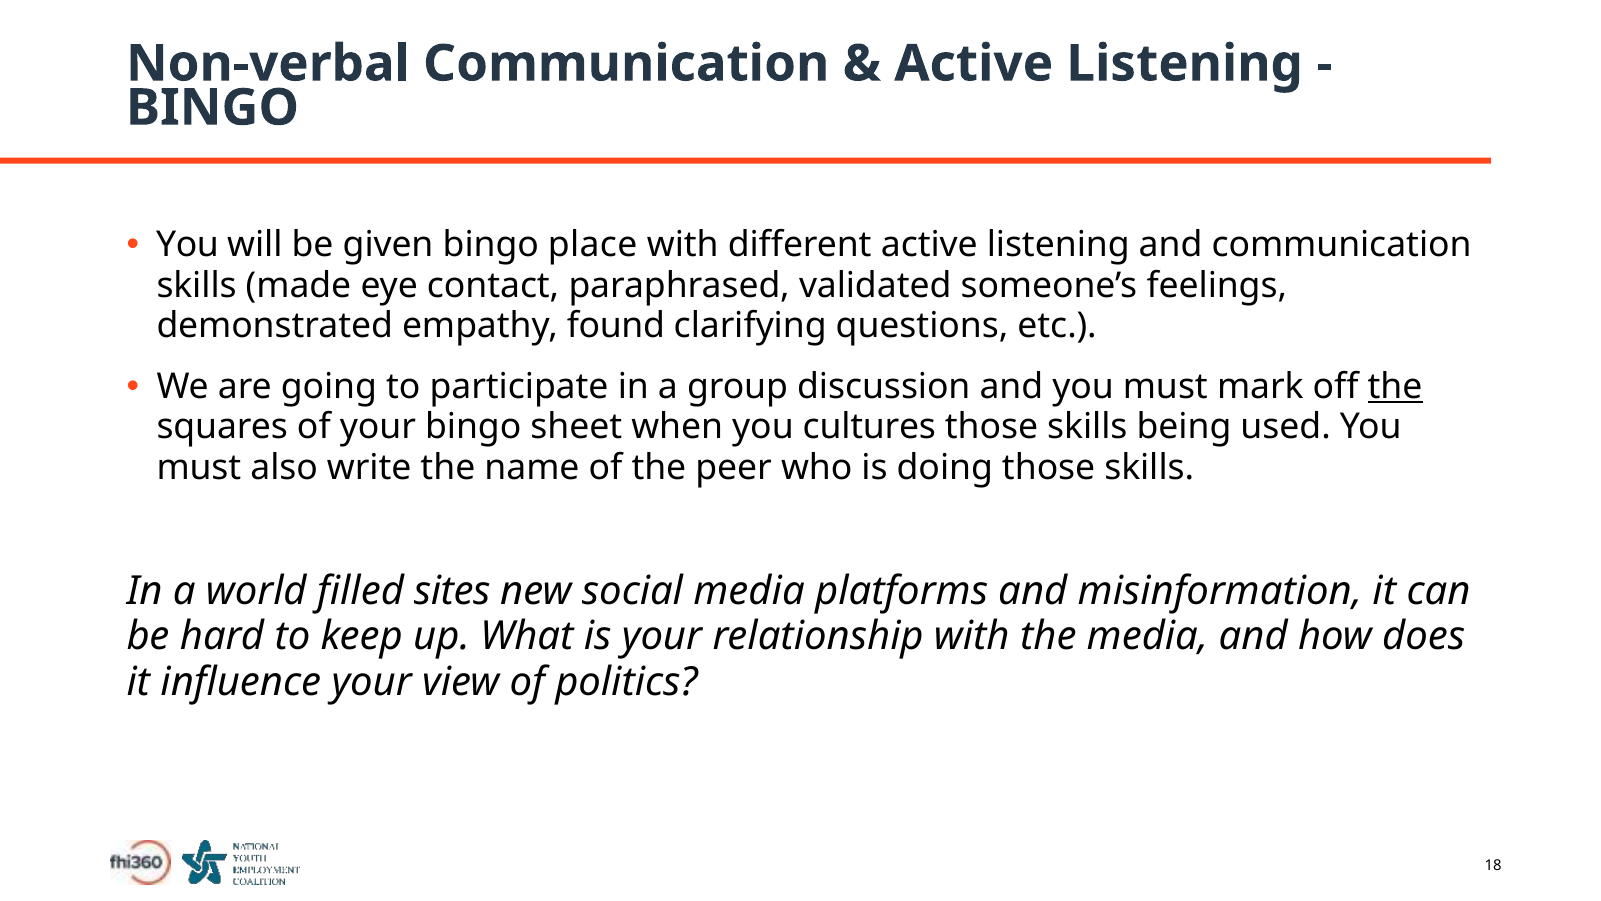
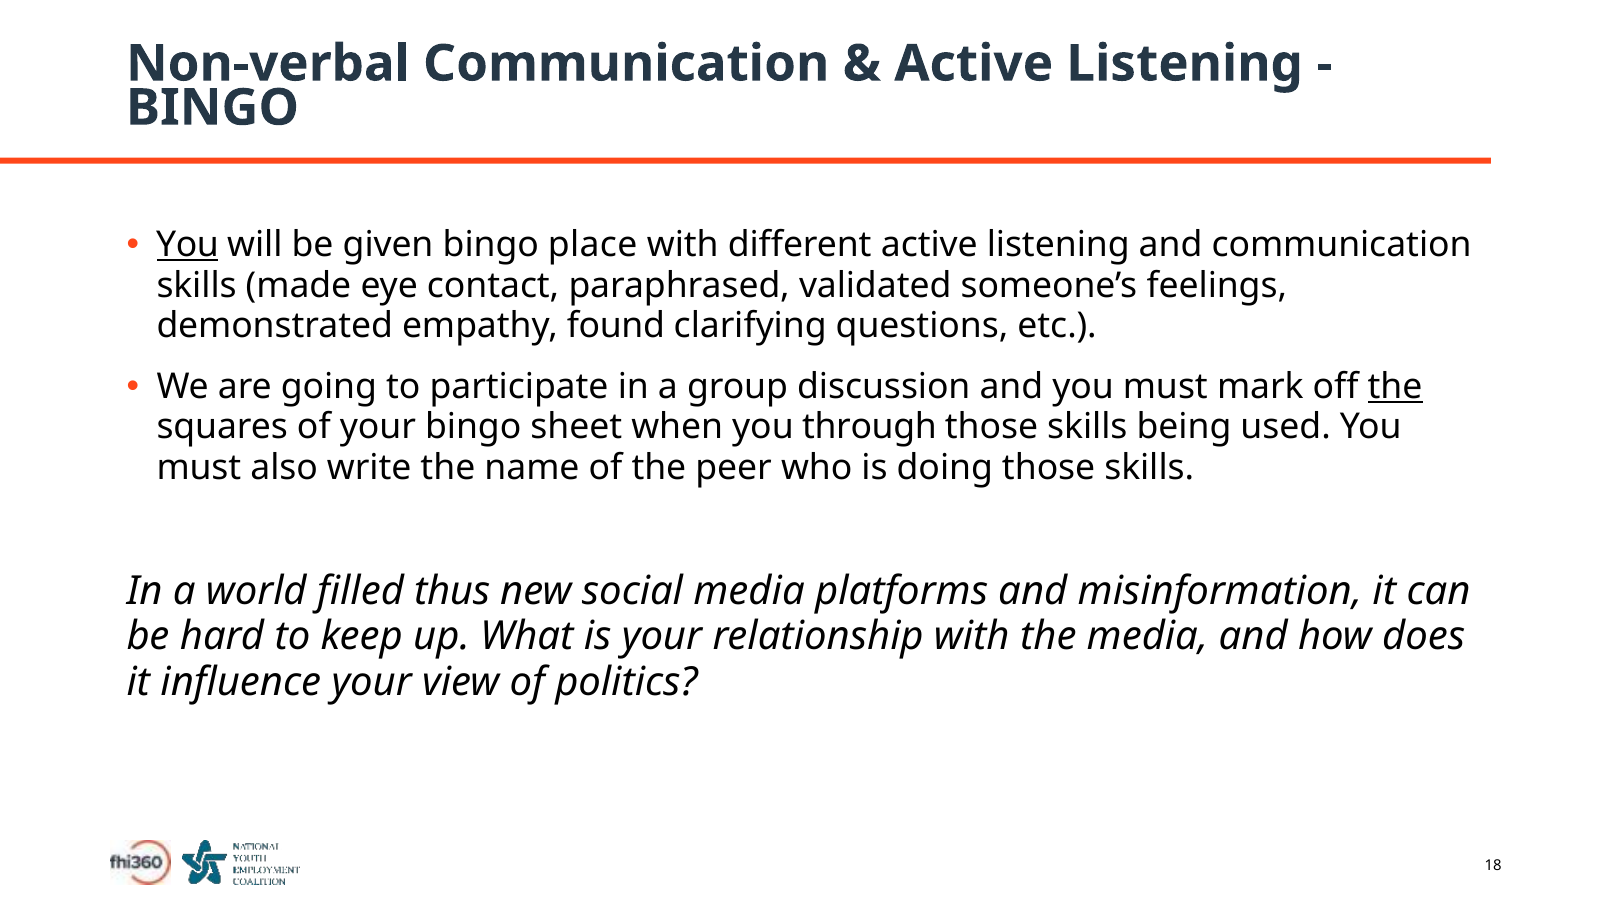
You underline: none -> present (188, 245)
cultures: cultures -> through (869, 427)
sites: sites -> thus (452, 591)
